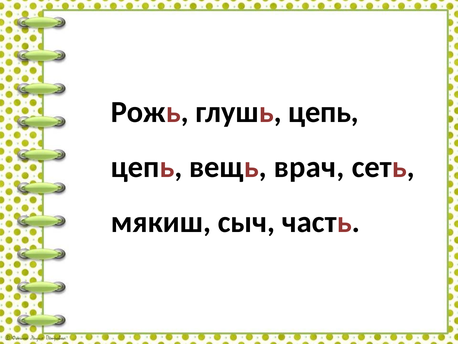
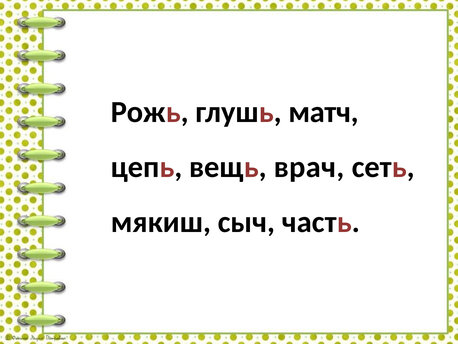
глушь цепь: цепь -> матч (323, 112)
